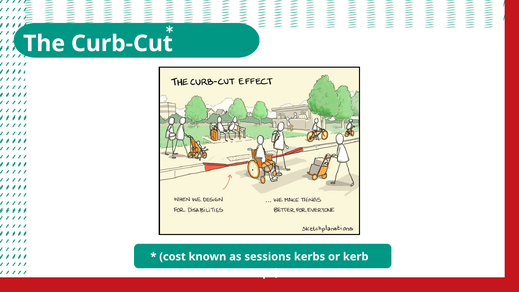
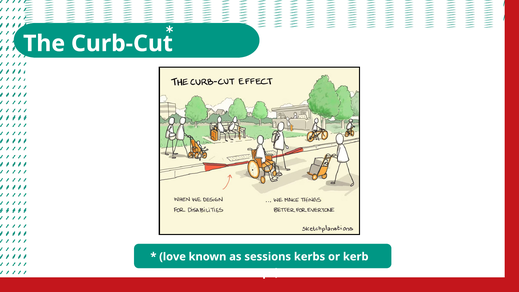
cost: cost -> love (173, 257)
